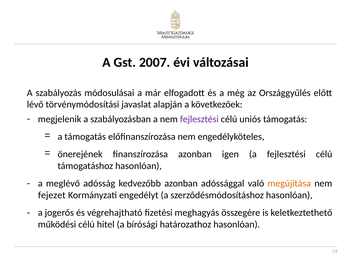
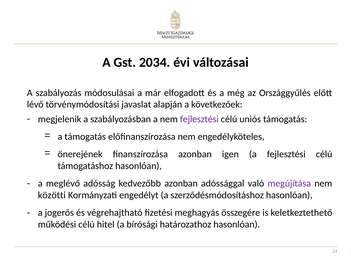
2007: 2007 -> 2034 (155, 62)
megújítása colour: orange -> purple (289, 184)
fejezet: fejezet -> közötti (52, 195)
